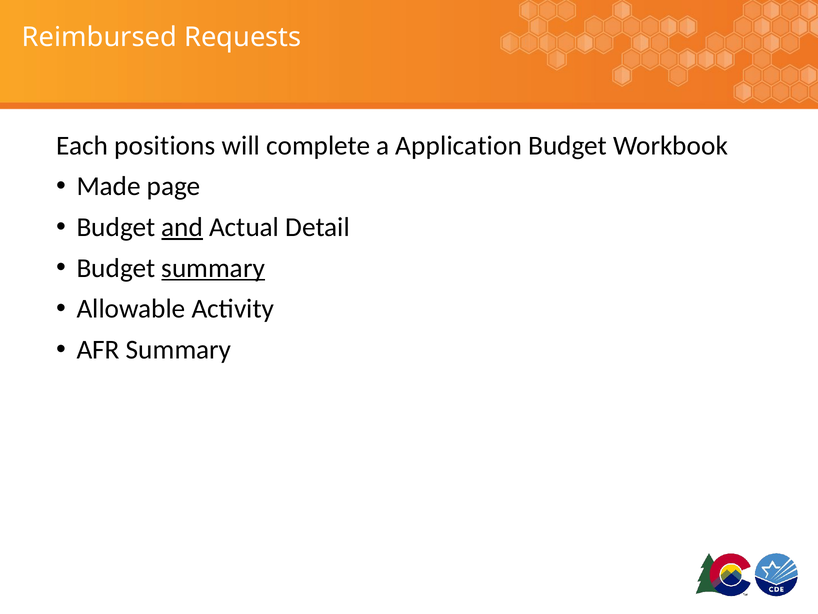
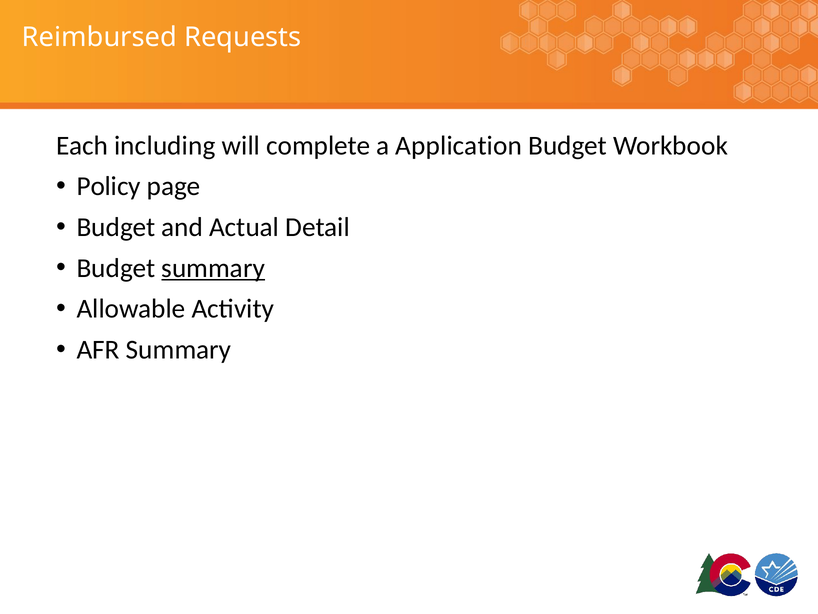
positions: positions -> including (165, 145)
Made: Made -> Policy (109, 186)
and underline: present -> none (182, 227)
